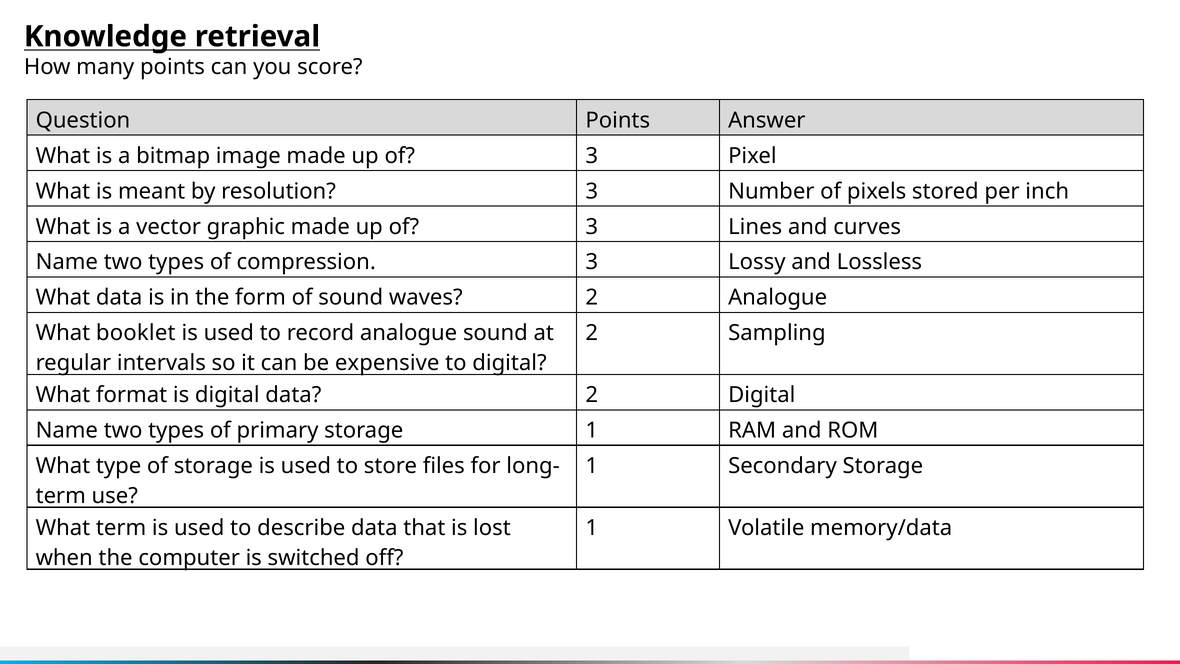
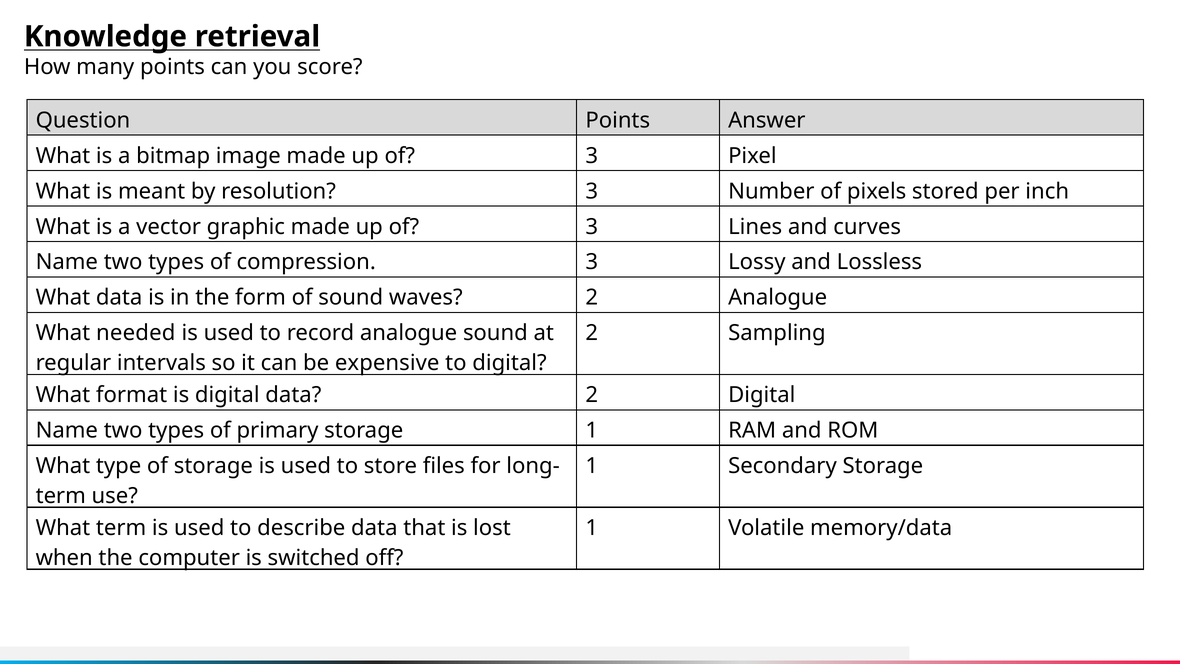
booklet: booklet -> needed (136, 333)
